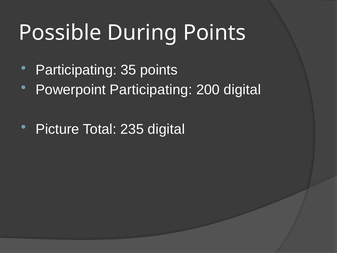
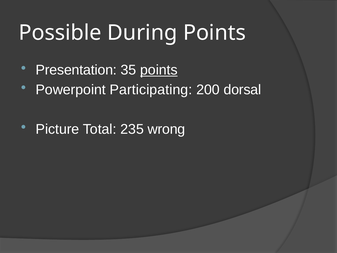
Participating: Participating -> Presentation (76, 70)
points underline: none -> present (159, 70)
200 digital: digital -> dorsal (242, 90)
235 digital: digital -> wrong (166, 129)
